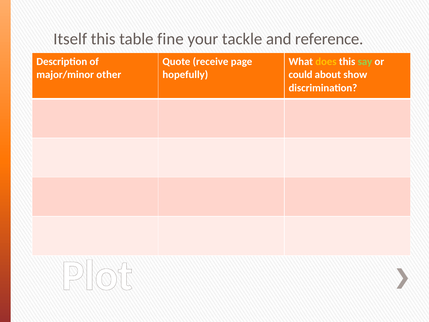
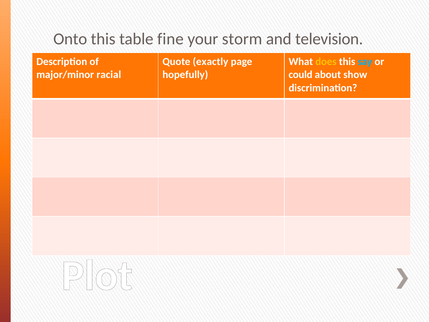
Itself: Itself -> Onto (70, 39)
tackle: tackle -> storm (242, 39)
reference: reference -> television (329, 39)
receive: receive -> exactly (211, 62)
say colour: light green -> light blue (365, 62)
other: other -> racial (109, 75)
